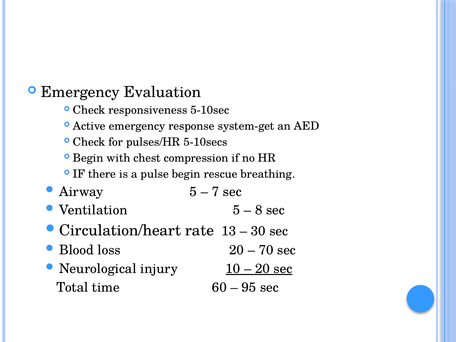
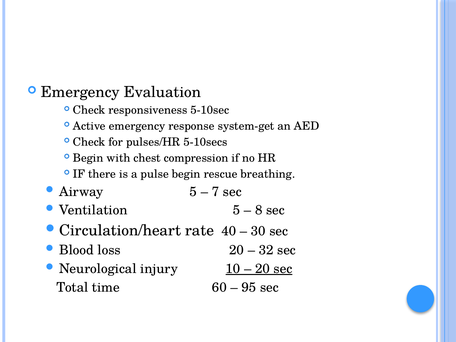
13: 13 -> 40 (229, 231)
70: 70 -> 32 (266, 250)
